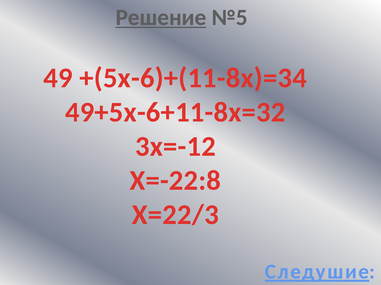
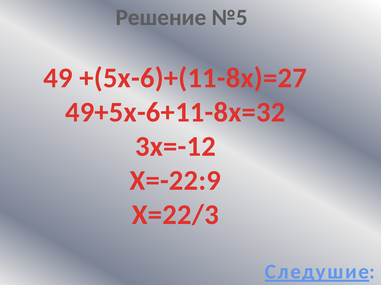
Решение underline: present -> none (161, 17)
+(5х-6)+(11-8х)=34: +(5х-6)+(11-8х)=34 -> +(5х-6)+(11-8х)=27 (193, 78)
Х=-22:8: Х=-22:8 -> Х=-22:9 (175, 181)
